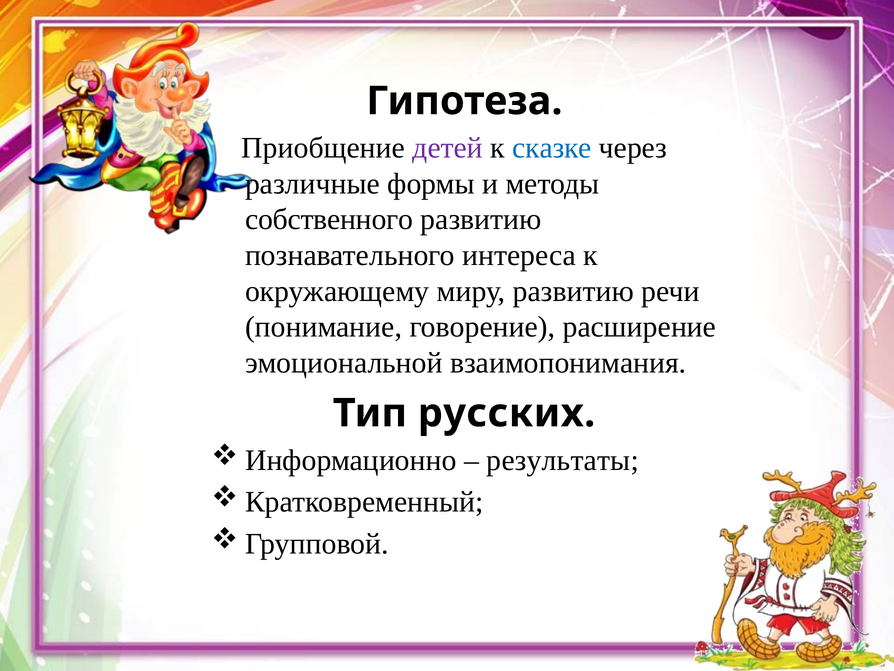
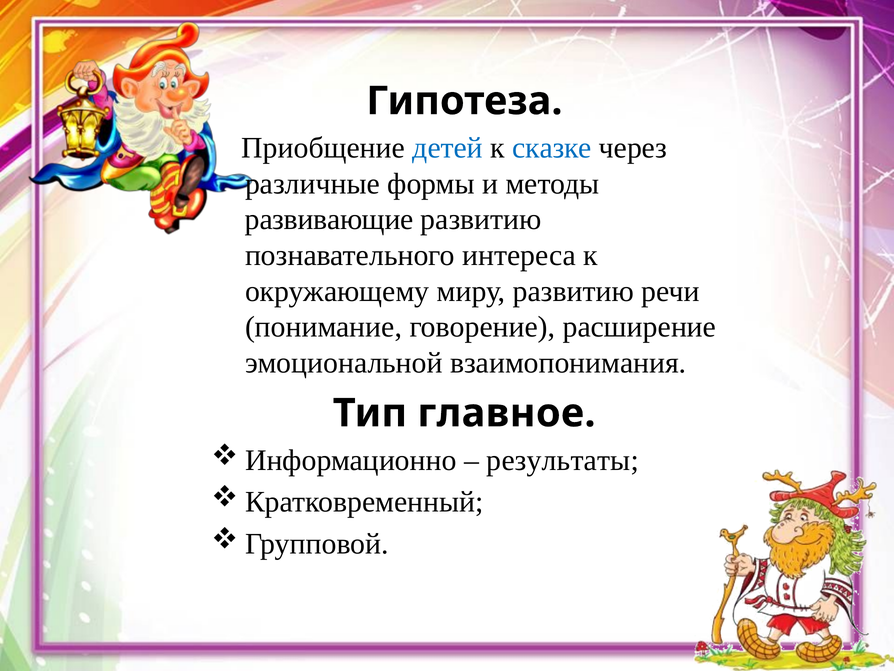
детей colour: purple -> blue (448, 148)
собственного: собственного -> развивающие (329, 219)
русских: русских -> главное (507, 413)
